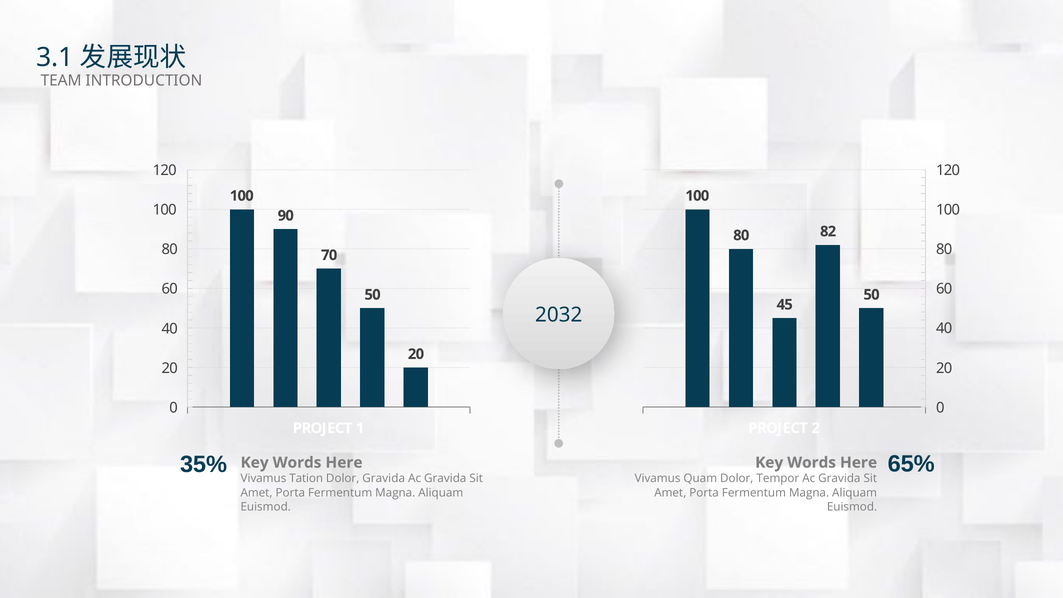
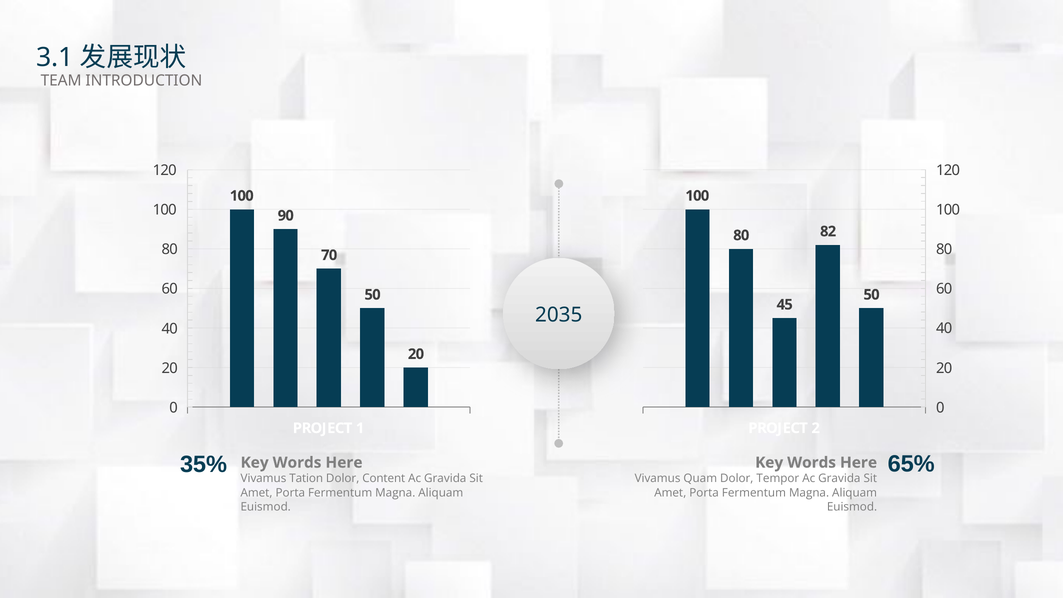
2032: 2032 -> 2035 (559, 315)
Dolor Gravida: Gravida -> Content (384, 479)
